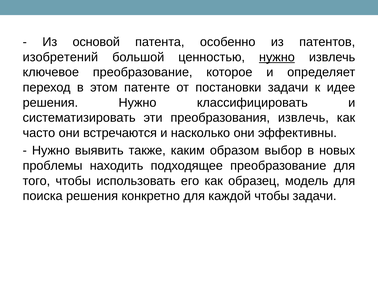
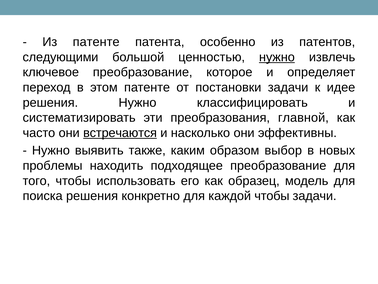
Из основой: основой -> патенте (96, 42)
изобретений: изобретений -> следующими (60, 57)
преобразования извлечь: извлечь -> главной (303, 118)
встречаются underline: none -> present (120, 133)
